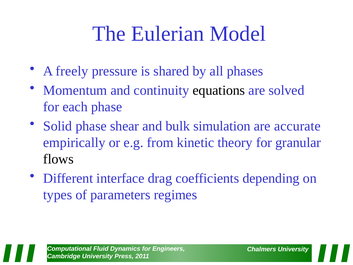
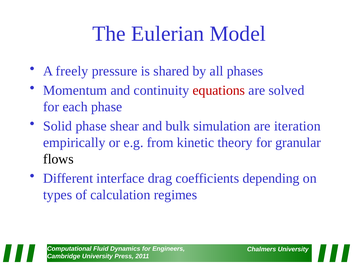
equations colour: black -> red (219, 90)
accurate: accurate -> iteration (297, 126)
parameters: parameters -> calculation (120, 195)
